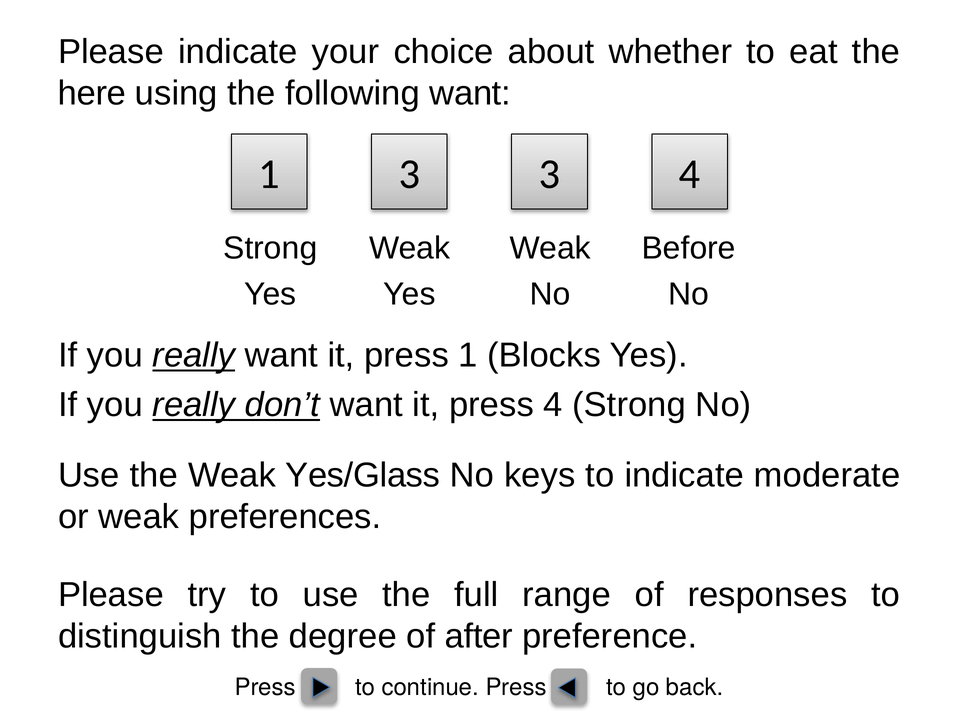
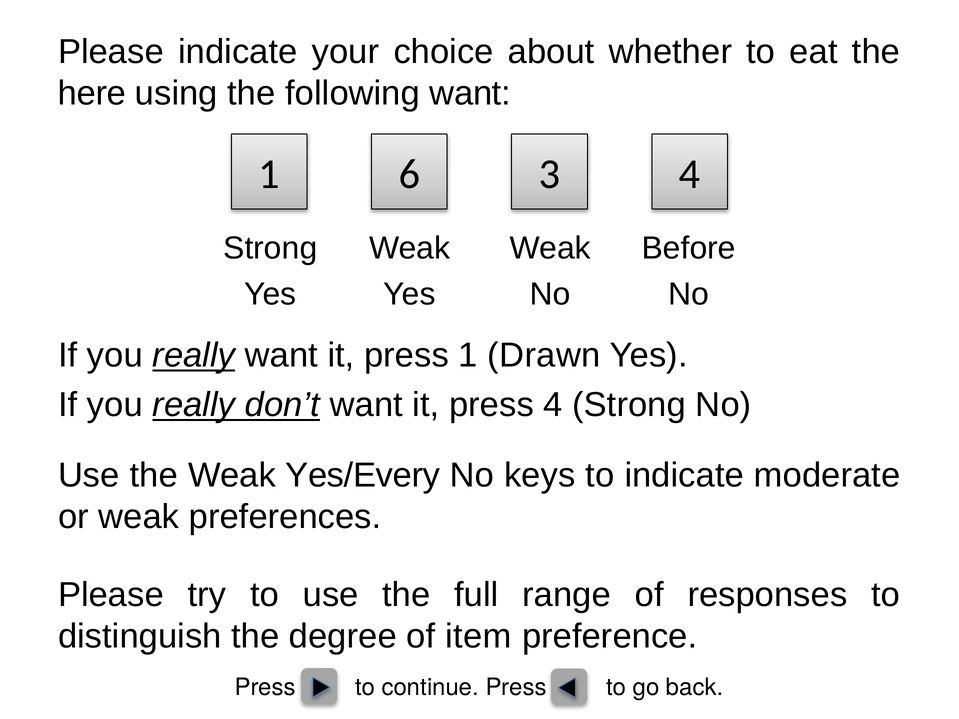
1 3: 3 -> 6 (409, 174)
Blocks: Blocks -> Drawn (544, 355)
Yes/Glass: Yes/Glass -> Yes/Every (363, 476)
after: after -> item (478, 637)
